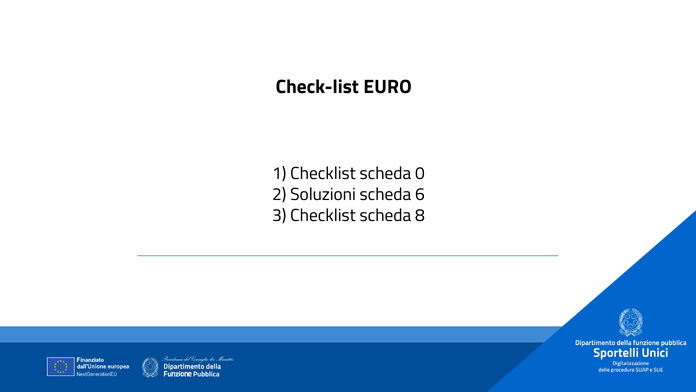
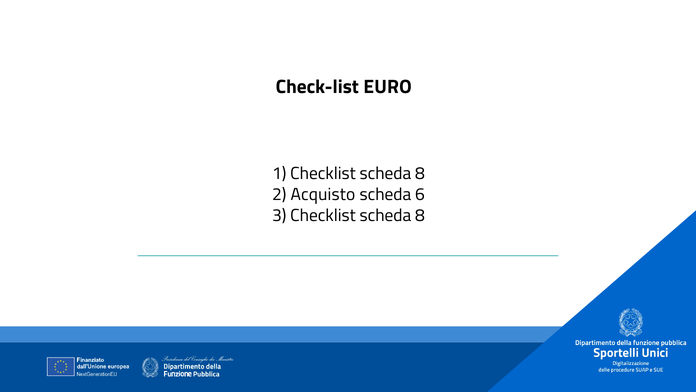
1 Checklist scheda 0: 0 -> 8 (420, 173)
Soluzioni: Soluzioni -> Acquisto (323, 194)
